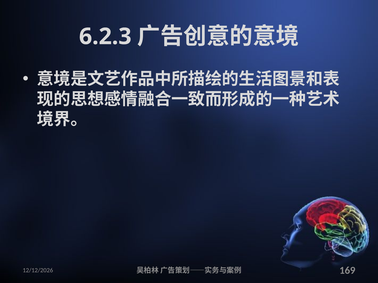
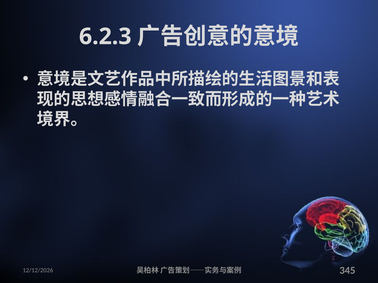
169: 169 -> 345 (347, 271)
